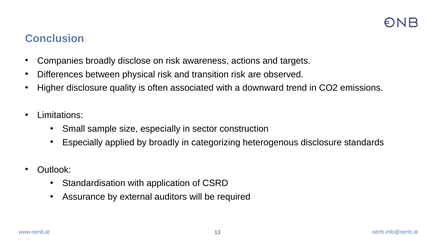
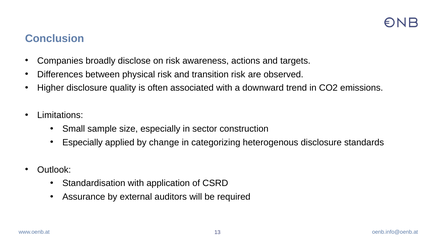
by broadly: broadly -> change (164, 142)
